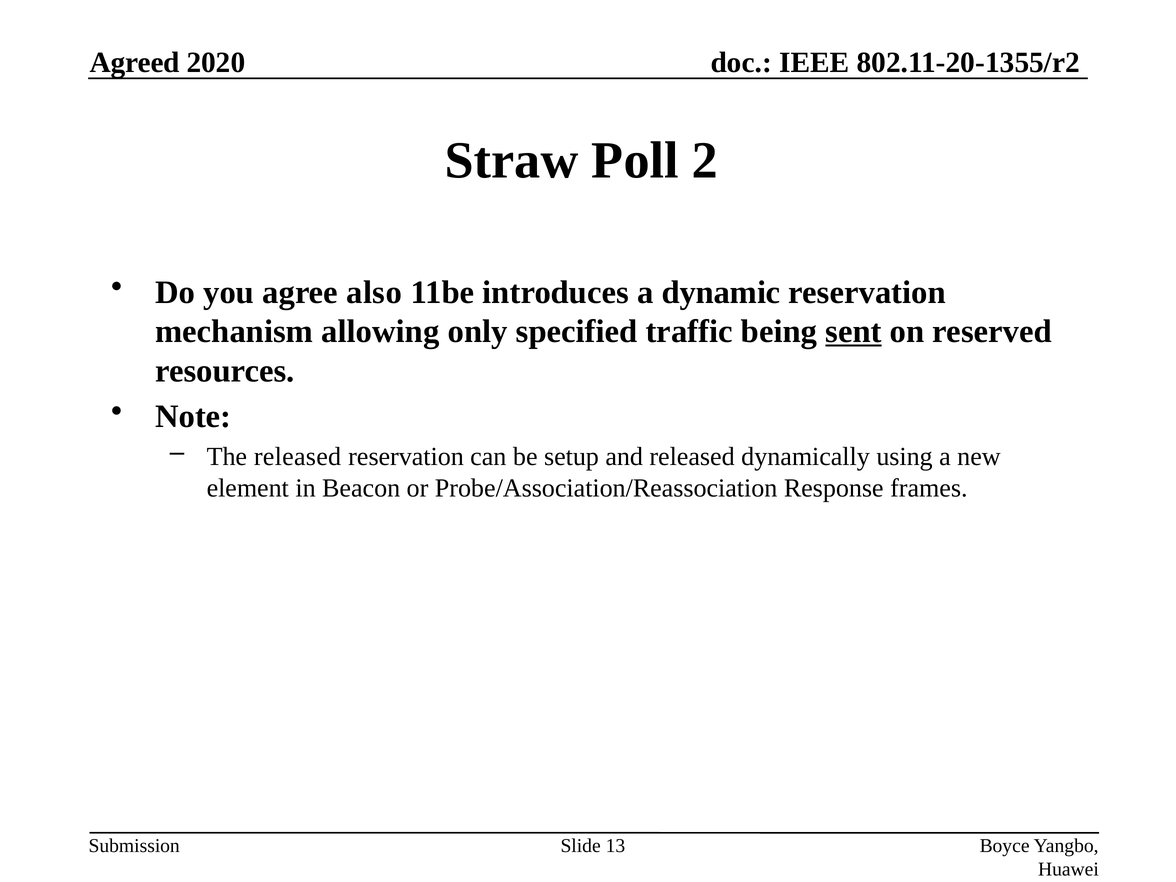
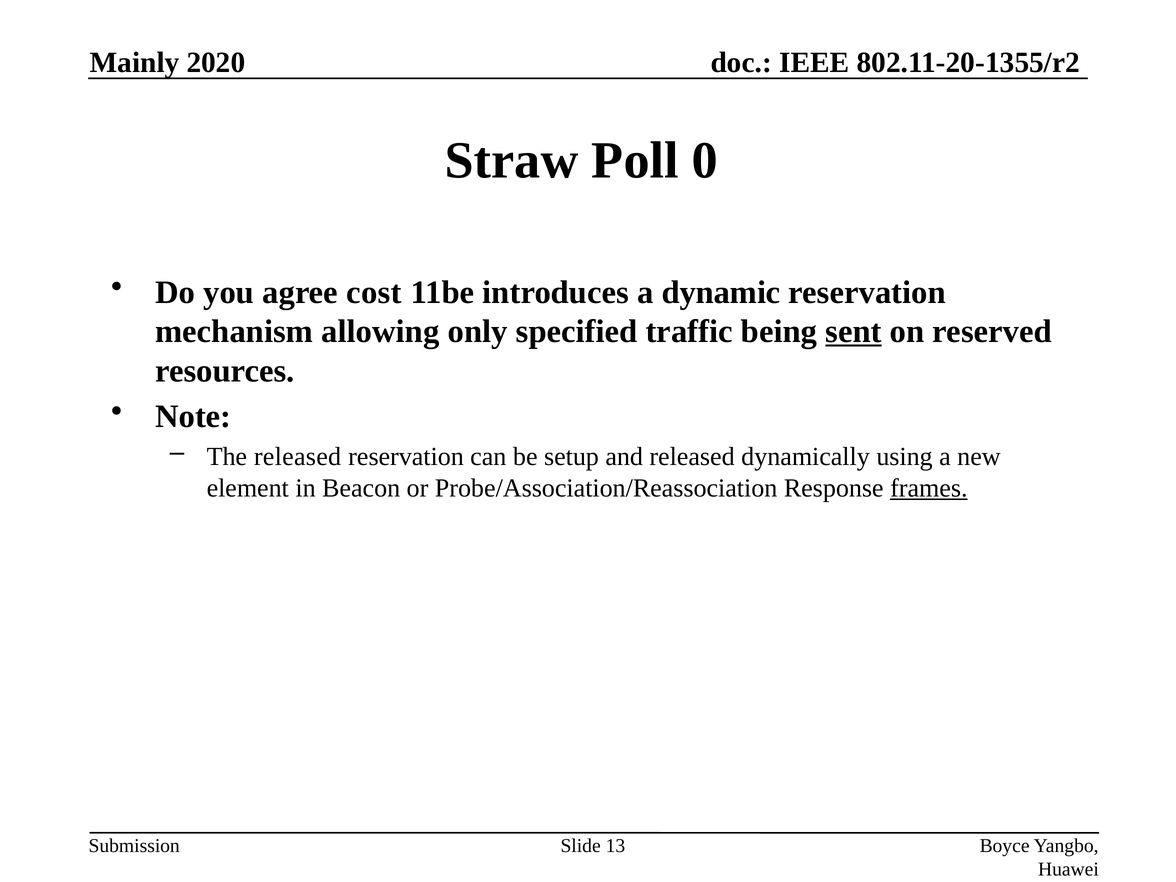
Agreed: Agreed -> Mainly (135, 63)
2: 2 -> 0 (705, 160)
also: also -> cost (374, 292)
frames underline: none -> present (929, 488)
